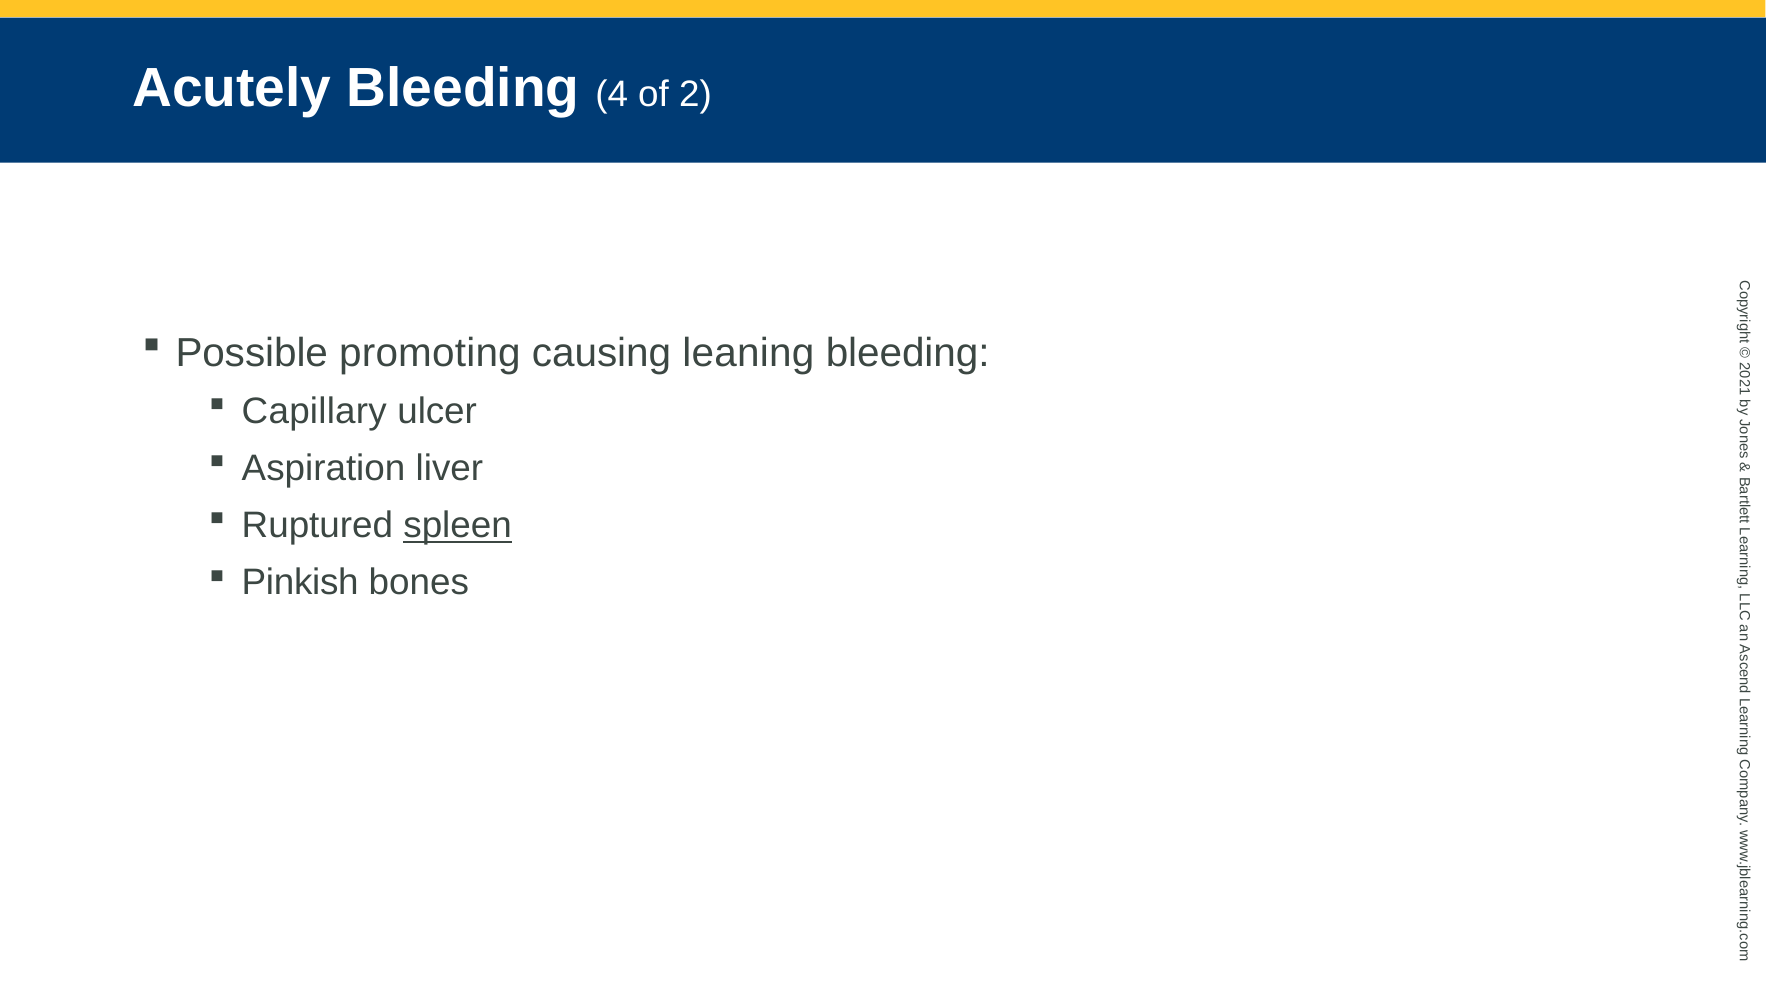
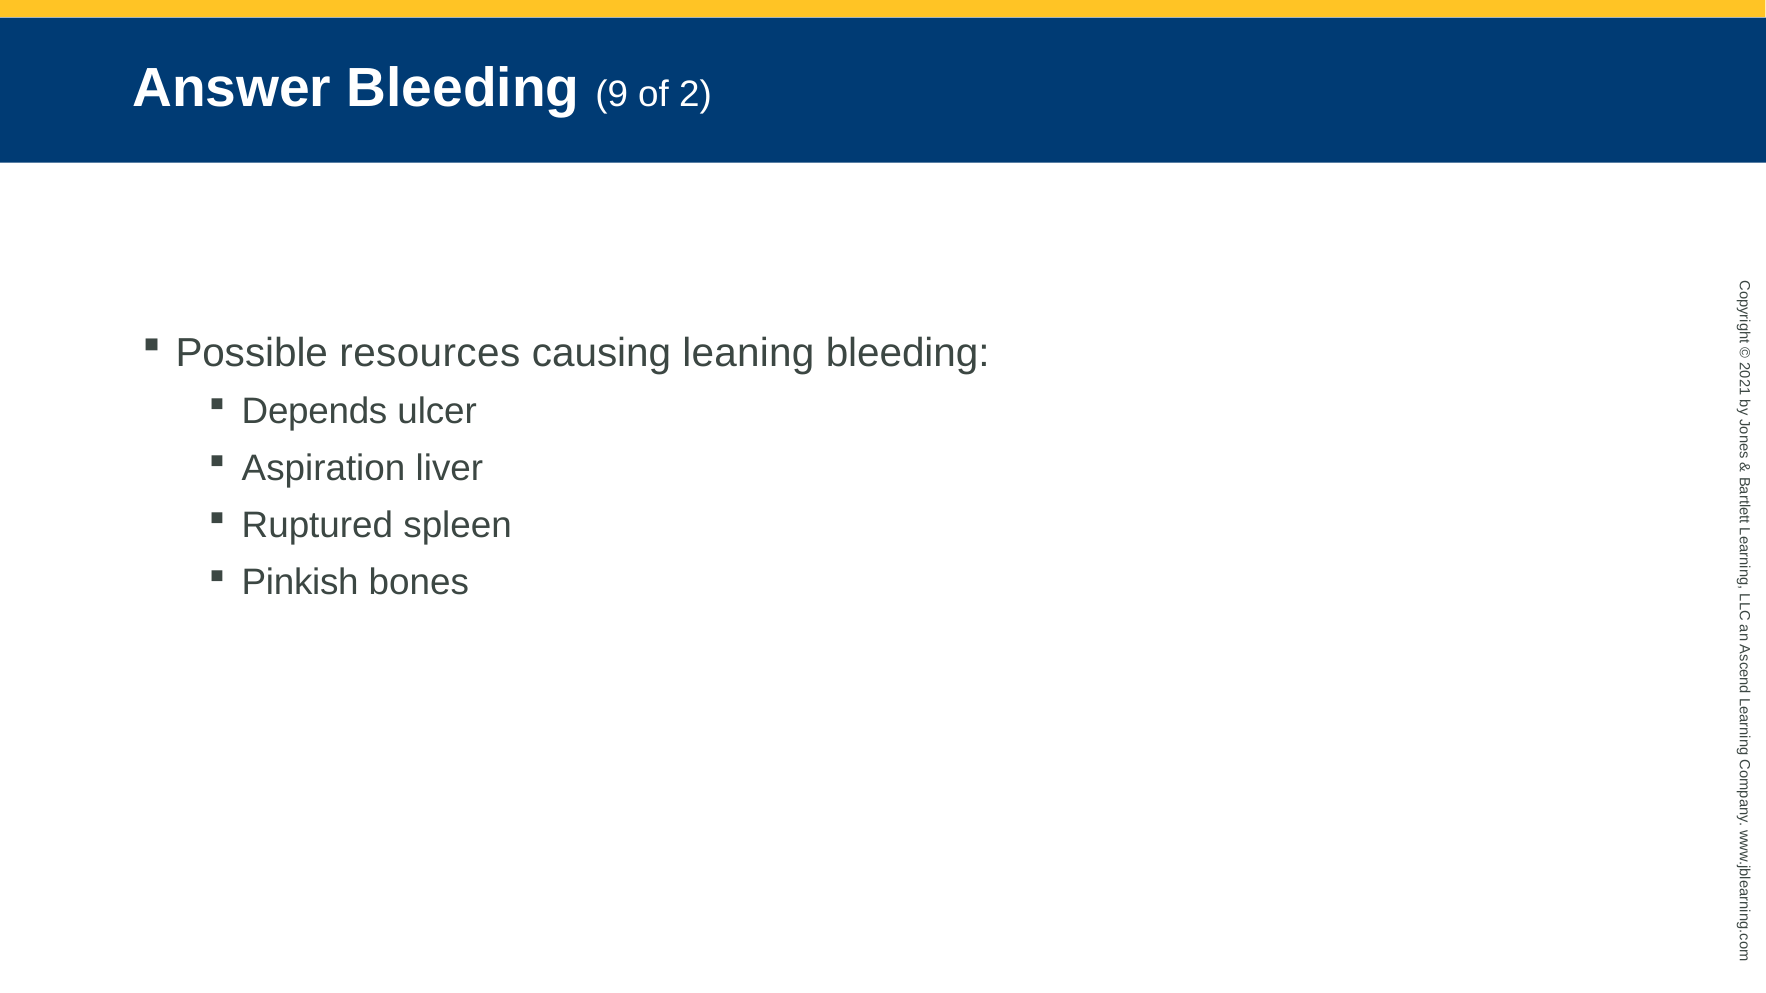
Acutely: Acutely -> Answer (232, 89)
4: 4 -> 9 (612, 95)
promoting: promoting -> resources (430, 353)
Capillary: Capillary -> Depends (315, 412)
spleen underline: present -> none (458, 526)
